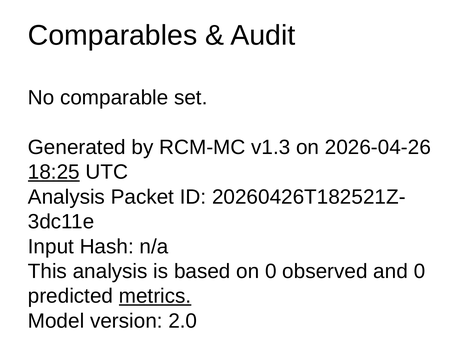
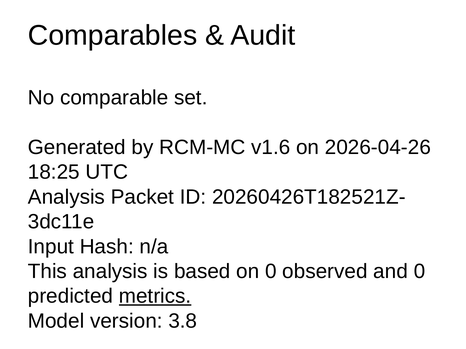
v1.3: v1.3 -> v1.6 (271, 147)
18:25 underline: present -> none (54, 172)
2.0: 2.0 -> 3.8 (183, 321)
